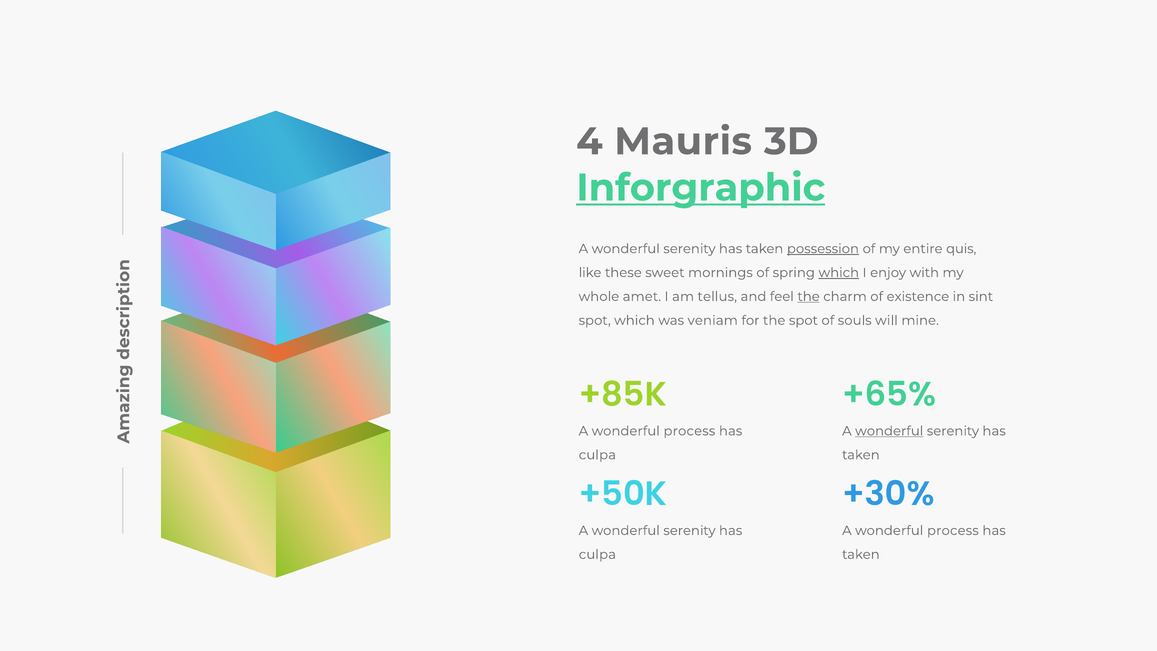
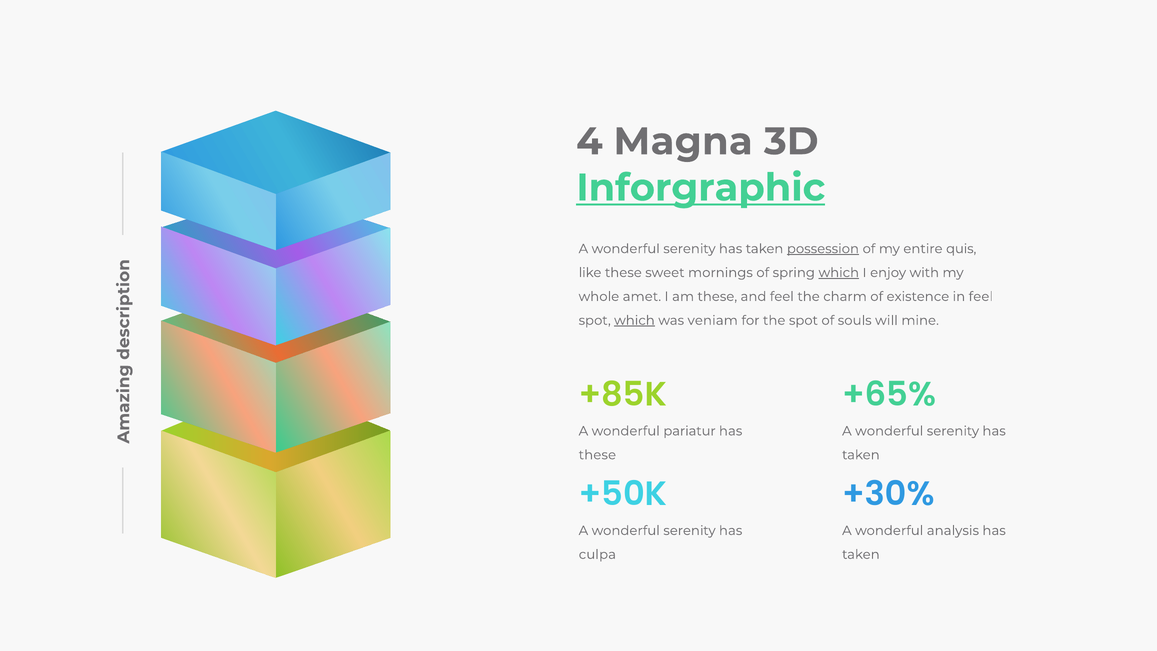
Mauris: Mauris -> Magna (683, 141)
am tellus: tellus -> these (717, 296)
the underline: present -> none (809, 296)
in sint: sint -> feel (981, 296)
which underline: none -> present (634, 320)
process: process -> pariatur (690, 431)
wonderful underline: present -> none (889, 431)
culpa: culpa -> these (597, 455)
process: process -> analysis (953, 530)
